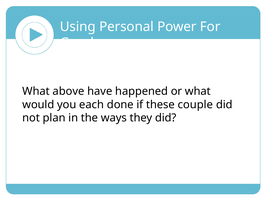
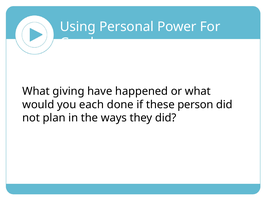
above: above -> giving (69, 91)
couple: couple -> person (195, 104)
